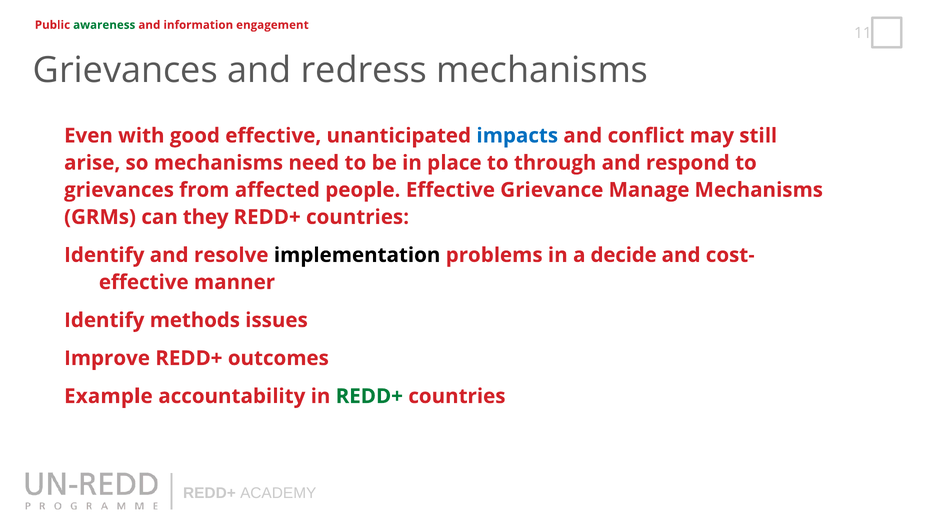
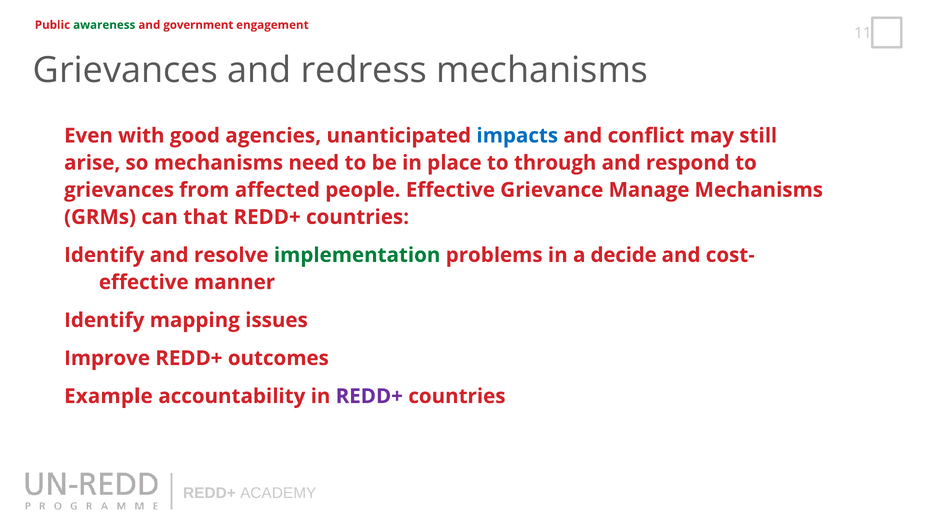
information: information -> government (198, 25)
good effective: effective -> agencies (273, 136)
they: they -> that (205, 217)
implementation colour: black -> green (357, 255)
methods: methods -> mapping (195, 320)
REDD+ colour: green -> purple (369, 396)
